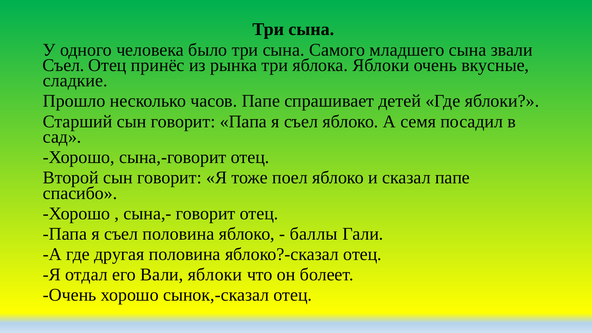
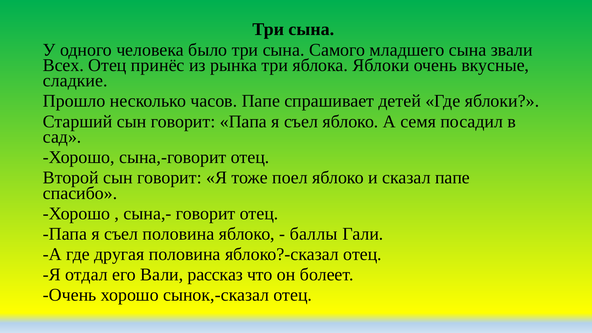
Съел: Съел -> Всех (63, 65)
Вали яблоки: яблоки -> рассказ (215, 275)
